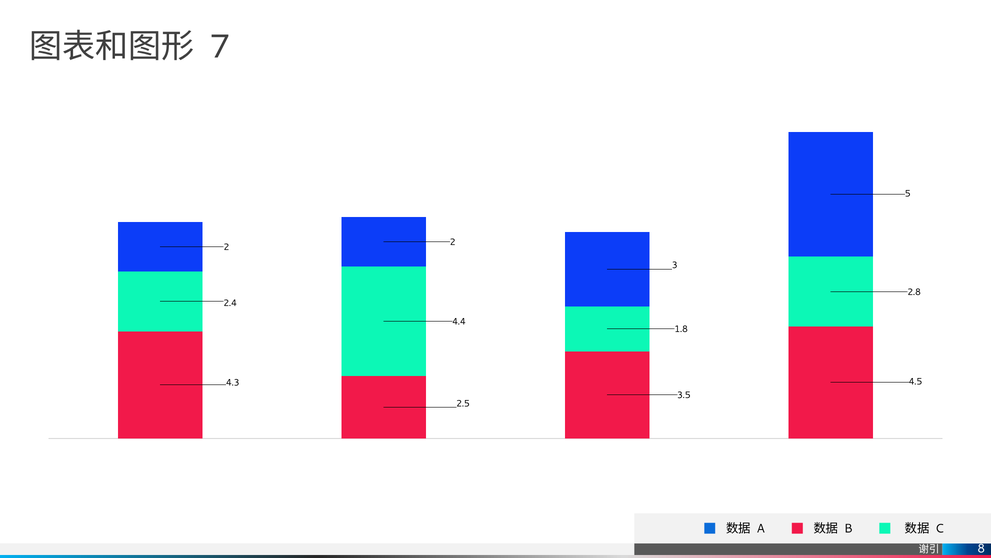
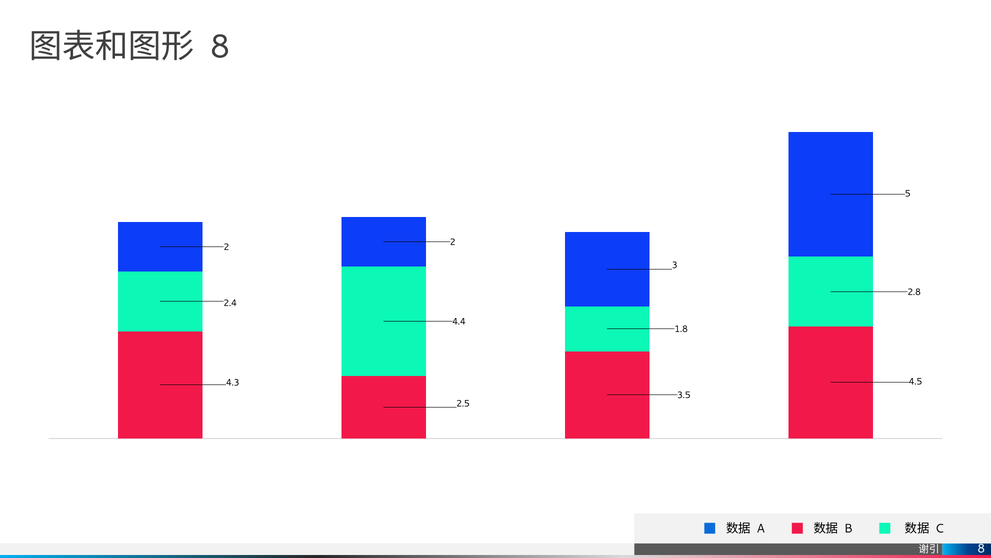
7: 7 -> 8 (220, 47)
